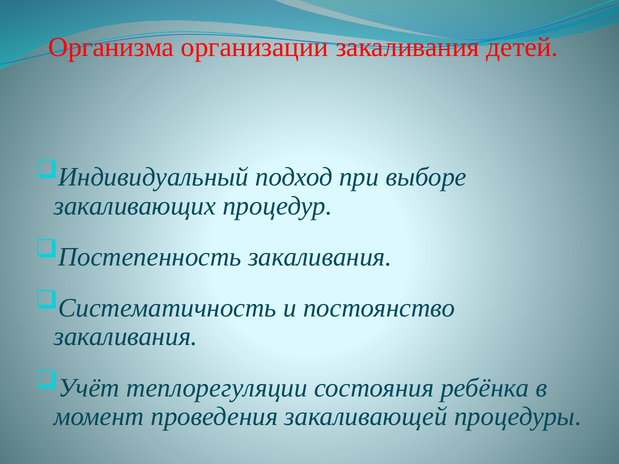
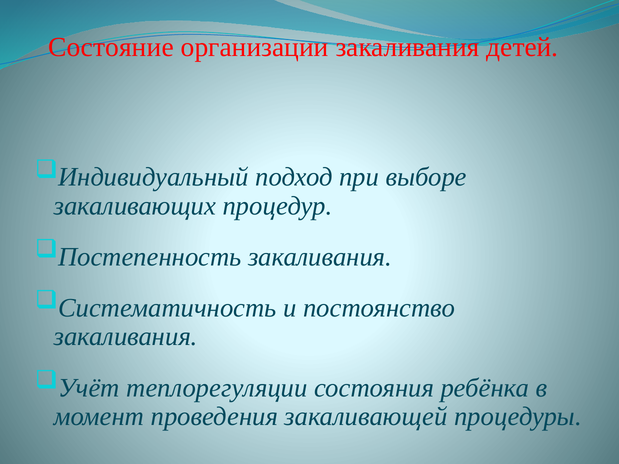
Организма: Организма -> Состояние (111, 47)
